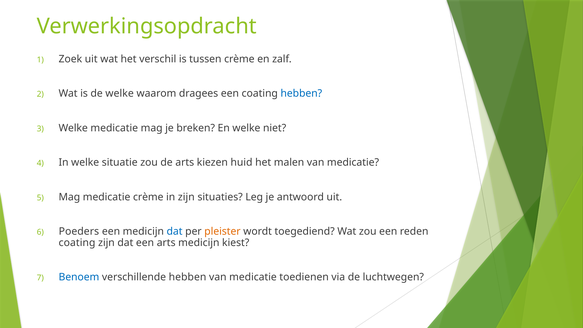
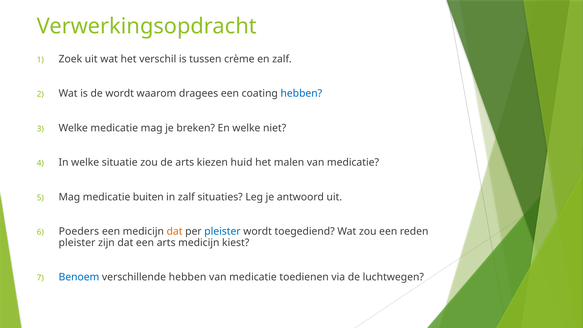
de welke: welke -> wordt (120, 94)
medicatie crème: crème -> buiten (148, 197)
in zijn: zijn -> zalf (186, 197)
dat colour: blue -> orange (175, 231)
pleister colour: orange -> blue (222, 231)
coating: coating -> pleister (77, 243)
